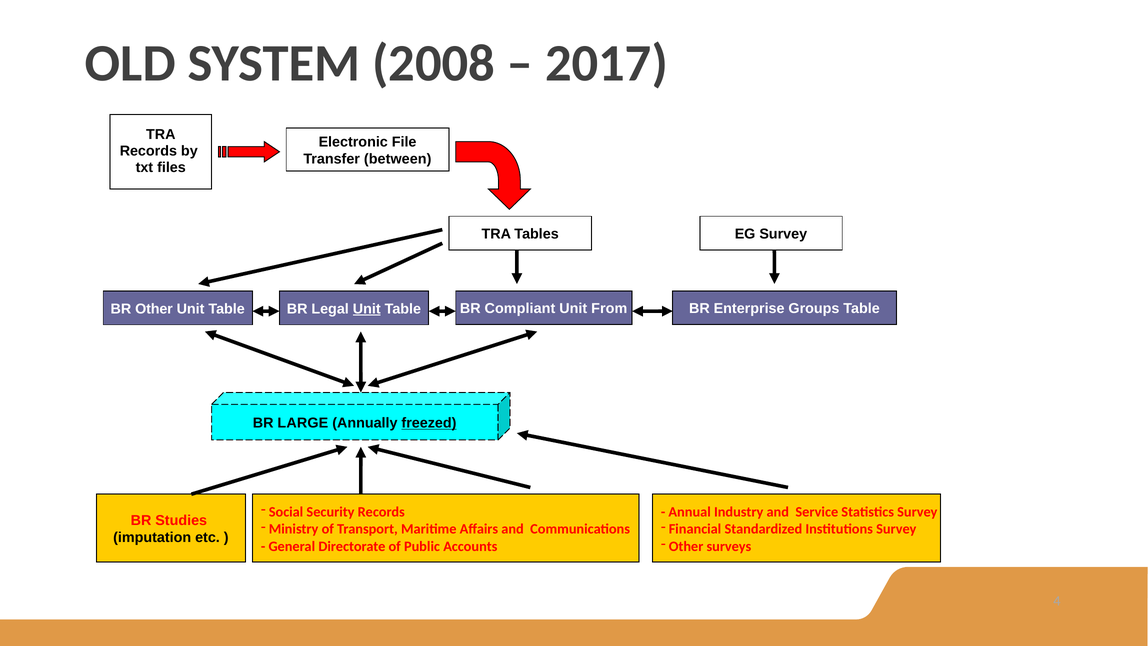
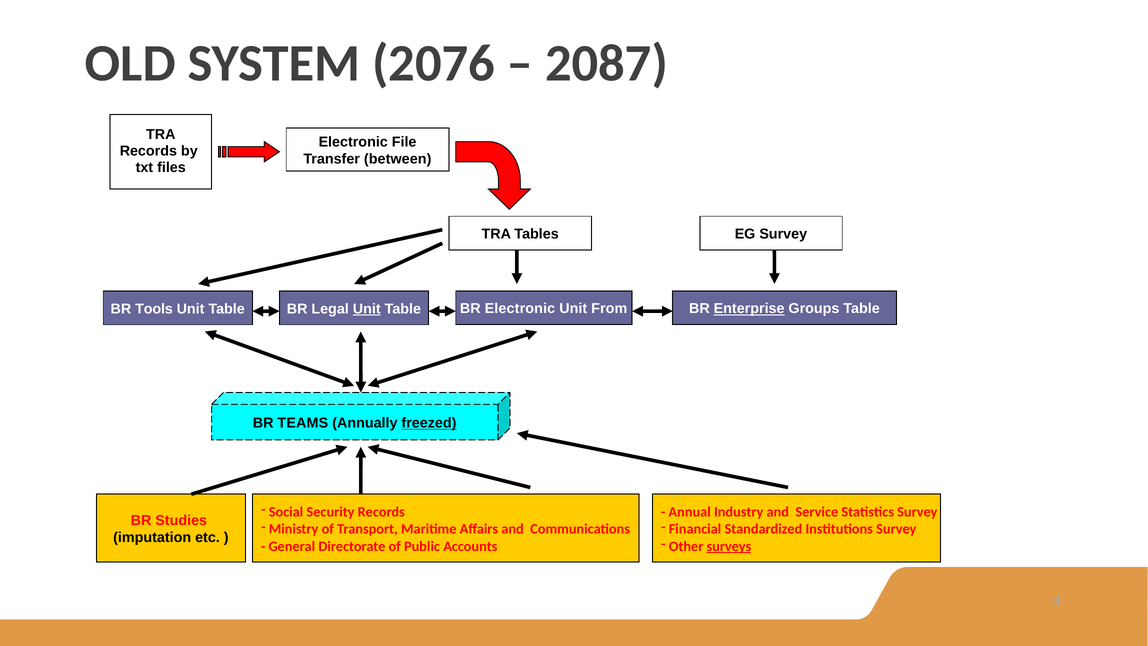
2008: 2008 -> 2076 (434, 64)
2017: 2017 -> 2087 (606, 64)
BR Other: Other -> Tools (154, 309)
BR Compliant: Compliant -> Electronic (520, 309)
Enterprise underline: none -> present (749, 309)
LARGE: LARGE -> TEAMS (303, 423)
surveys underline: none -> present (729, 546)
